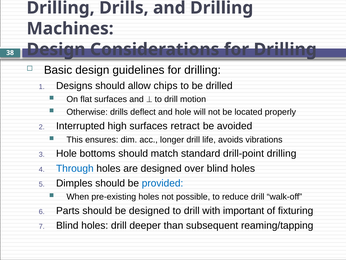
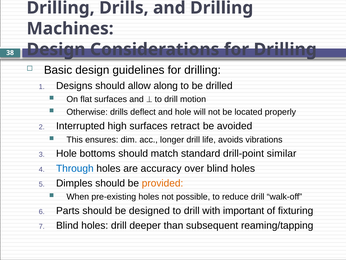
chips: chips -> along (166, 86)
drill-point drilling: drilling -> similar (282, 153)
are designed: designed -> accuracy (161, 168)
provided colour: blue -> orange (163, 183)
